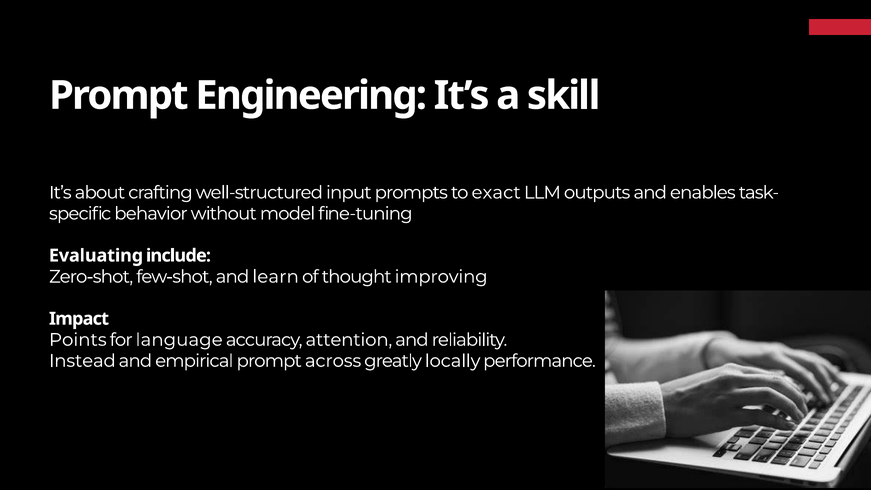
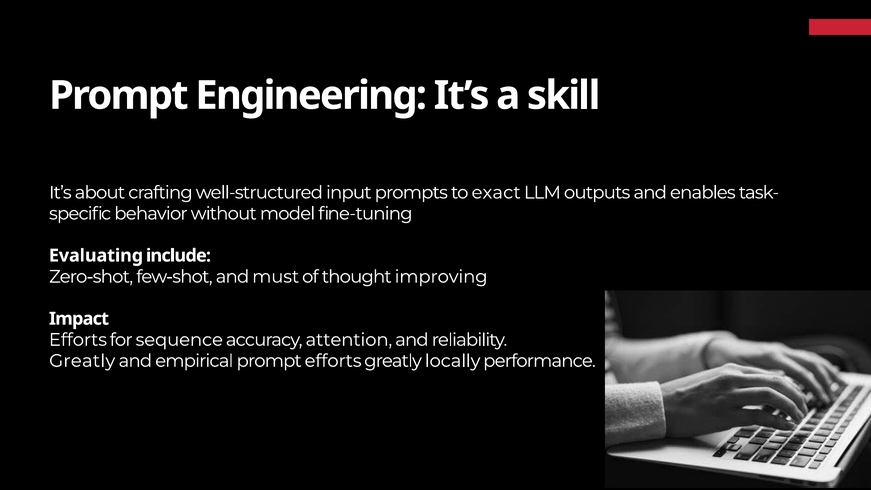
learn: learn -> must (276, 277)
Points: Points -> Efforts (78, 340)
language: language -> sequence (179, 340)
Instead: Instead -> Greatly (82, 361)
prompt across: across -> efforts (333, 361)
